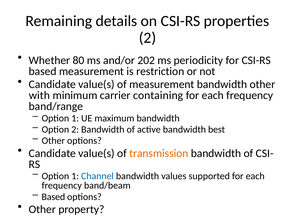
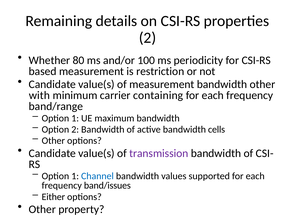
202: 202 -> 100 (146, 60)
best: best -> cells (217, 130)
transmission colour: orange -> purple (159, 153)
band/beam: band/beam -> band/issues (107, 186)
Based: Based -> Either (53, 197)
